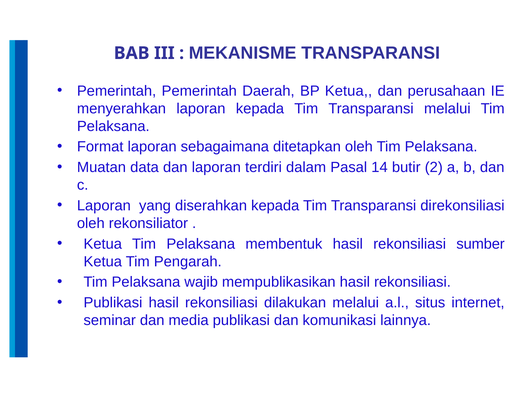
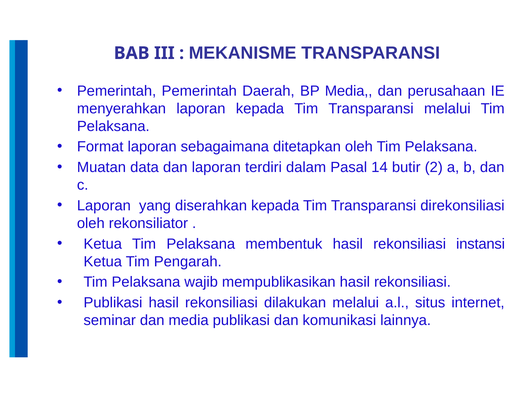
BP Ketua: Ketua -> Media (349, 91)
sumber: sumber -> instansi (481, 244)
